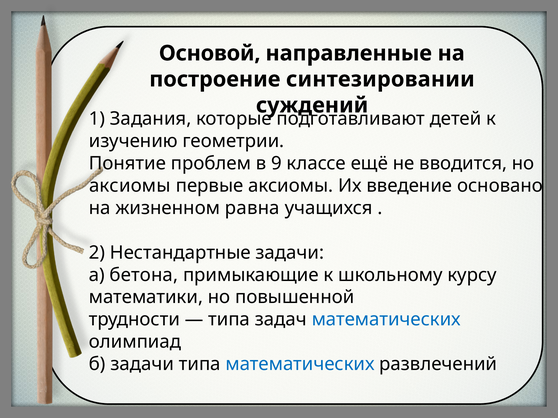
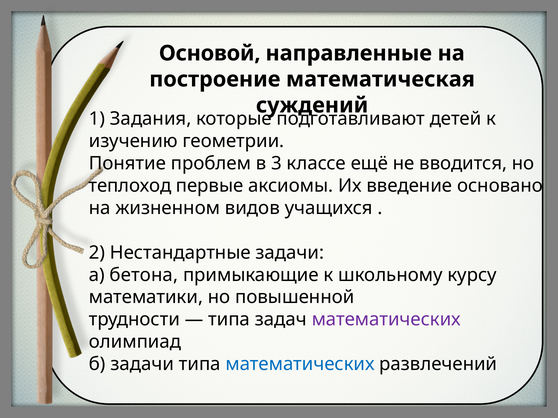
синтезировании: синтезировании -> математическая (380, 79)
9: 9 -> 3 (276, 164)
аксиомы: аксиомы -> теплоход (130, 186)
равна: равна -> видов (252, 208)
математических colour: blue -> purple (386, 320)
